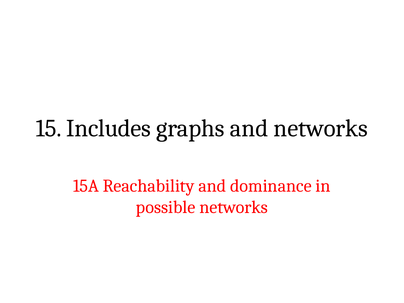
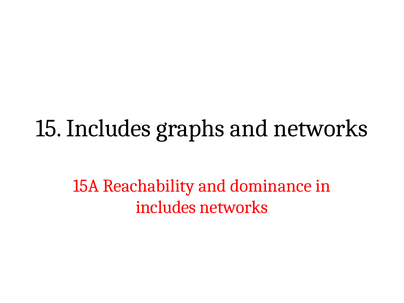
possible: possible -> includes (166, 207)
